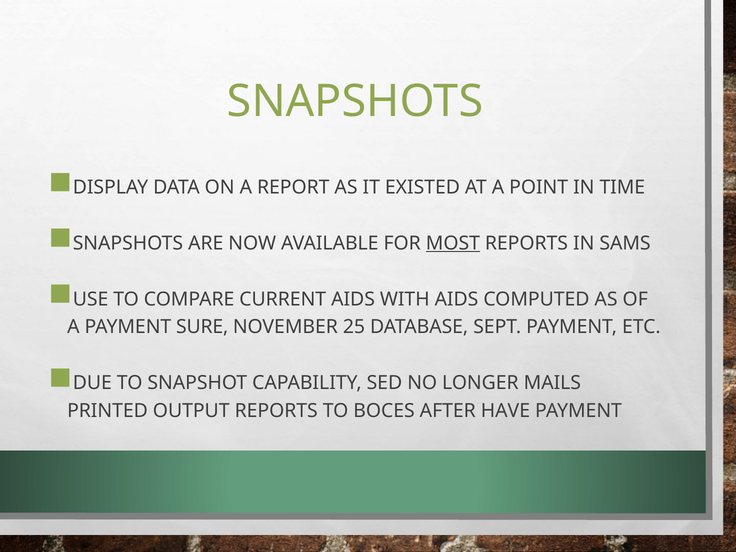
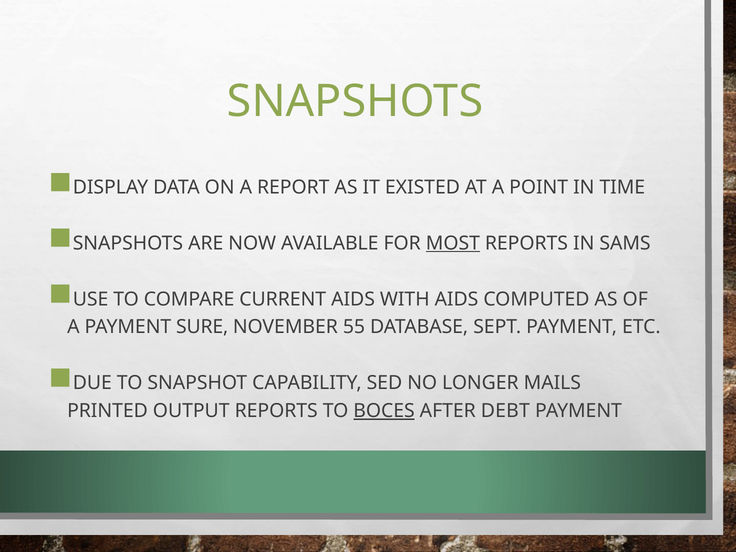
25: 25 -> 55 (354, 327)
BOCES underline: none -> present (384, 411)
HAVE: HAVE -> DEBT (505, 411)
